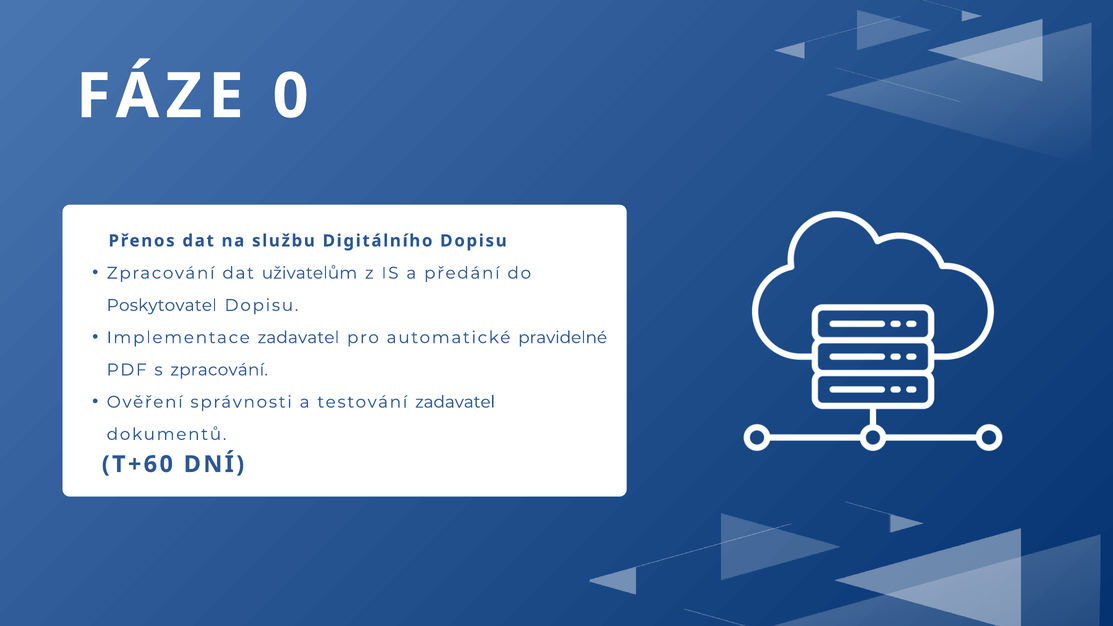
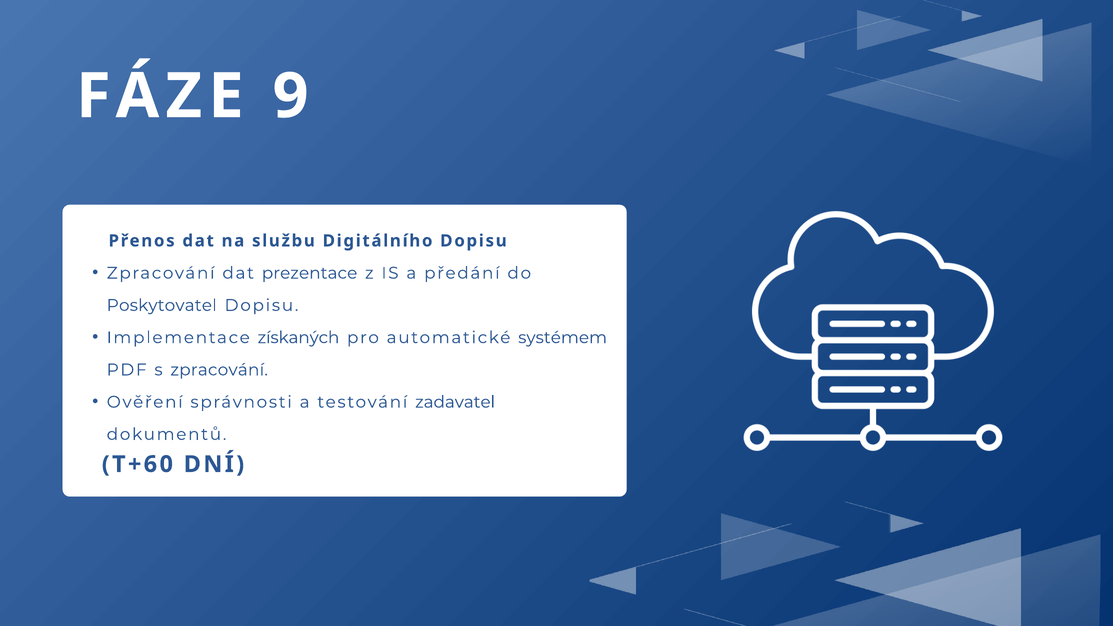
0: 0 -> 9 (291, 96)
uživatelům: uživatelům -> prezentace (310, 273)
Implementace zadavatel: zadavatel -> získaných (298, 338)
pravidelné: pravidelné -> systémem (563, 338)
